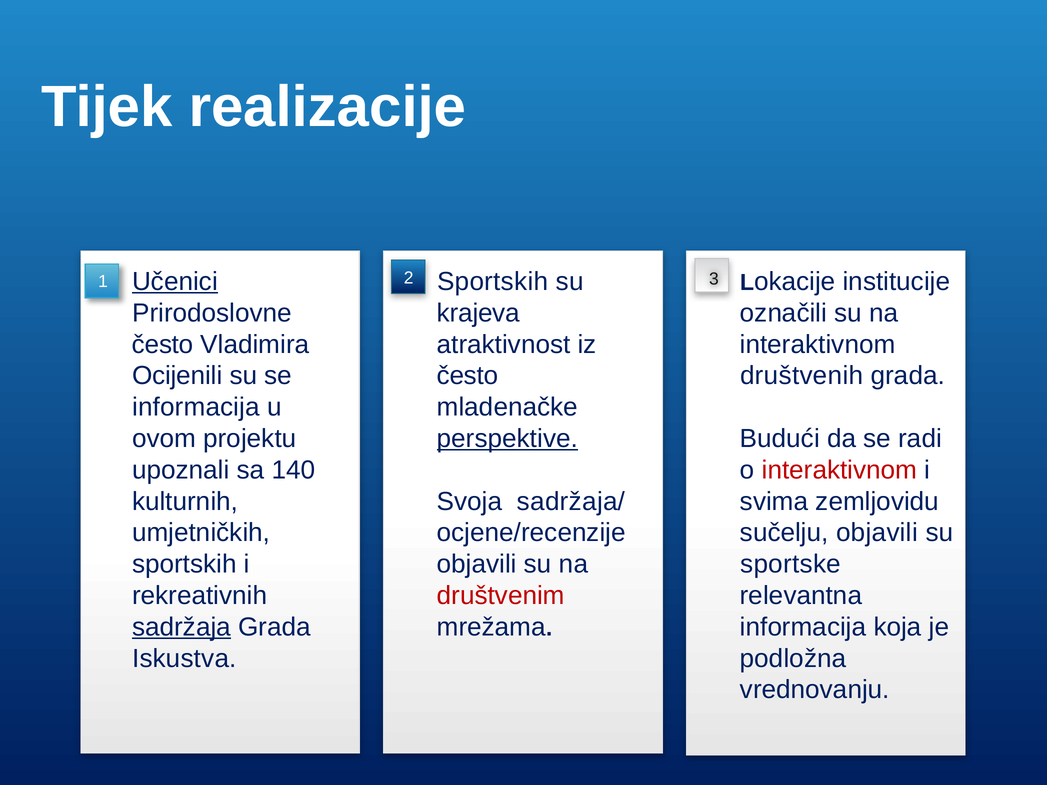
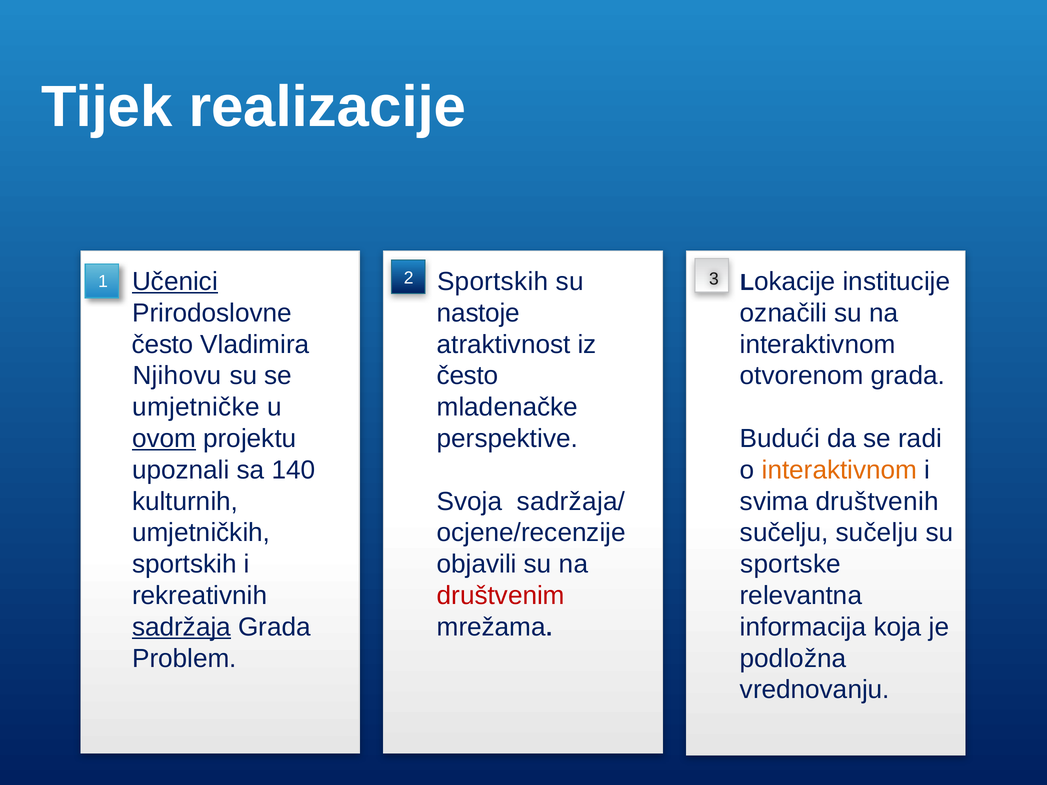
krajeva: krajeva -> nastoje (478, 313)
Ocijenili: Ocijenili -> Njihovu (177, 376)
društvenih: društvenih -> otvorenom (802, 376)
informacija: informacija -> umjetničke (196, 407)
ovom underline: none -> present (164, 439)
perspektive underline: present -> none (507, 439)
interaktivnom colour: red -> orange (839, 470)
zemljovidu: zemljovidu -> društvenih (877, 502)
sučelju objavili: objavili -> sučelju (877, 533)
Iskustva: Iskustva -> Problem (184, 659)
